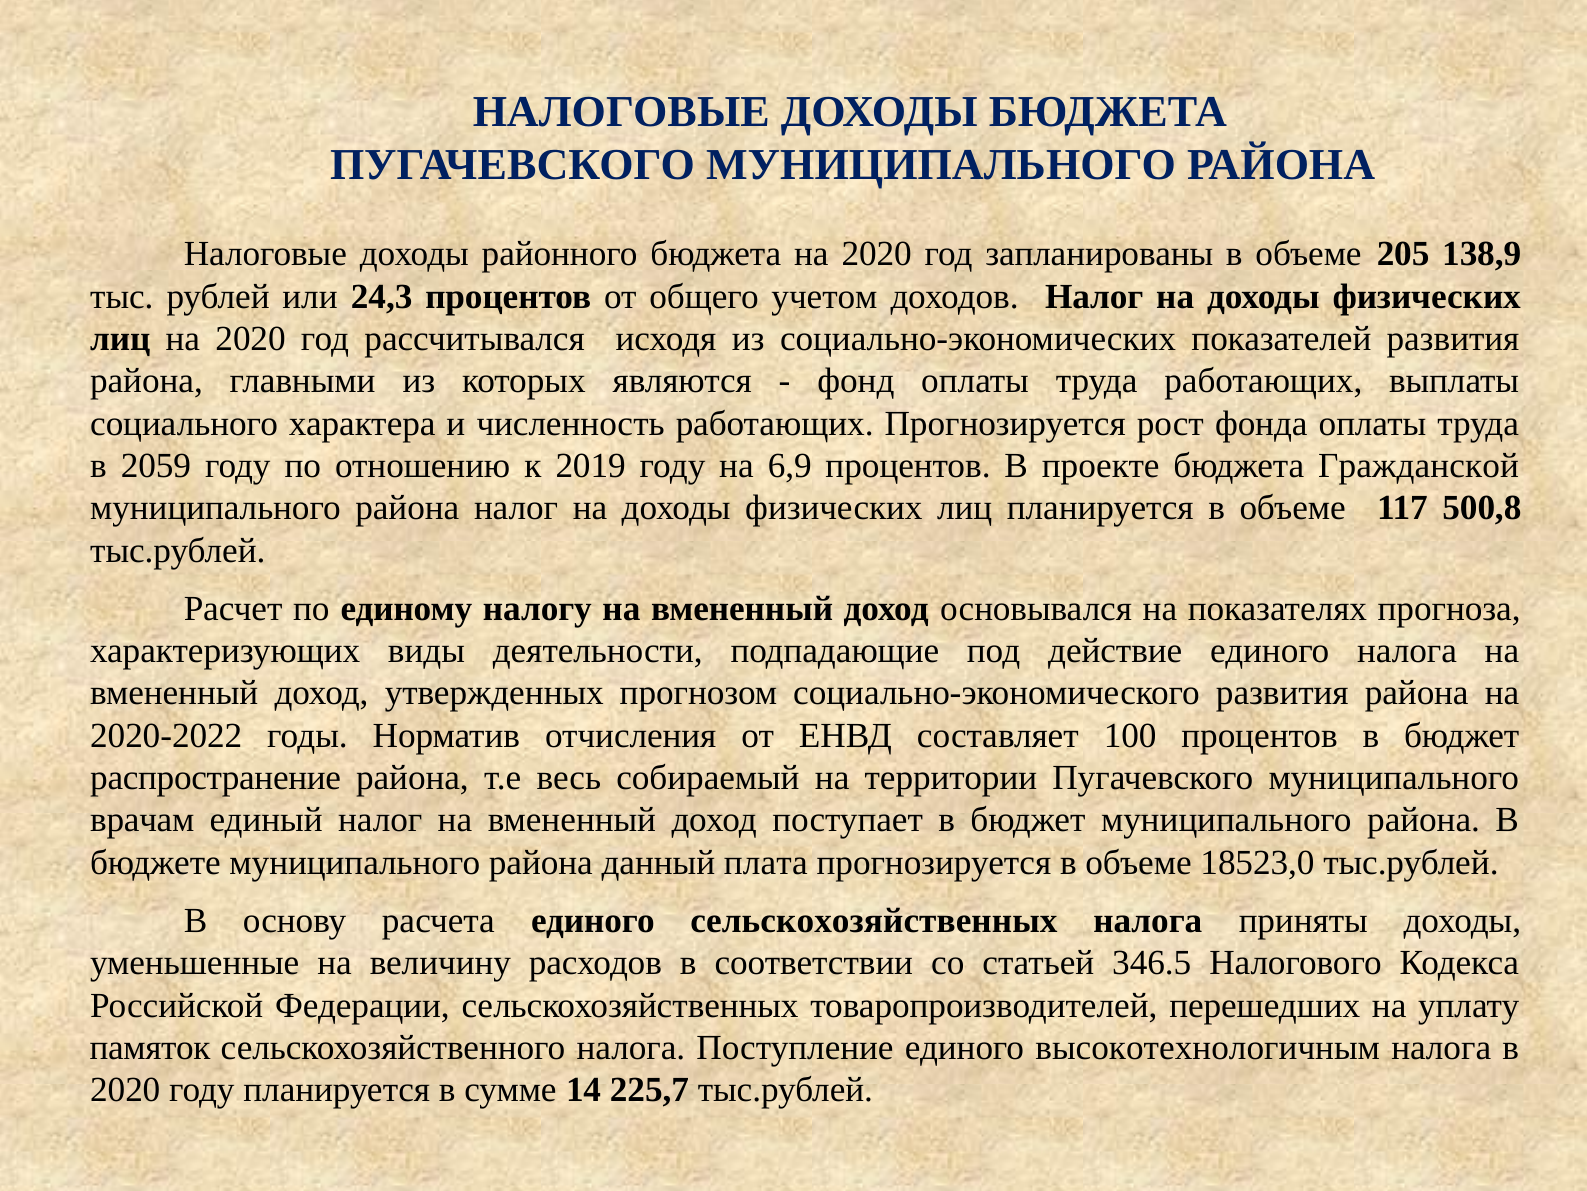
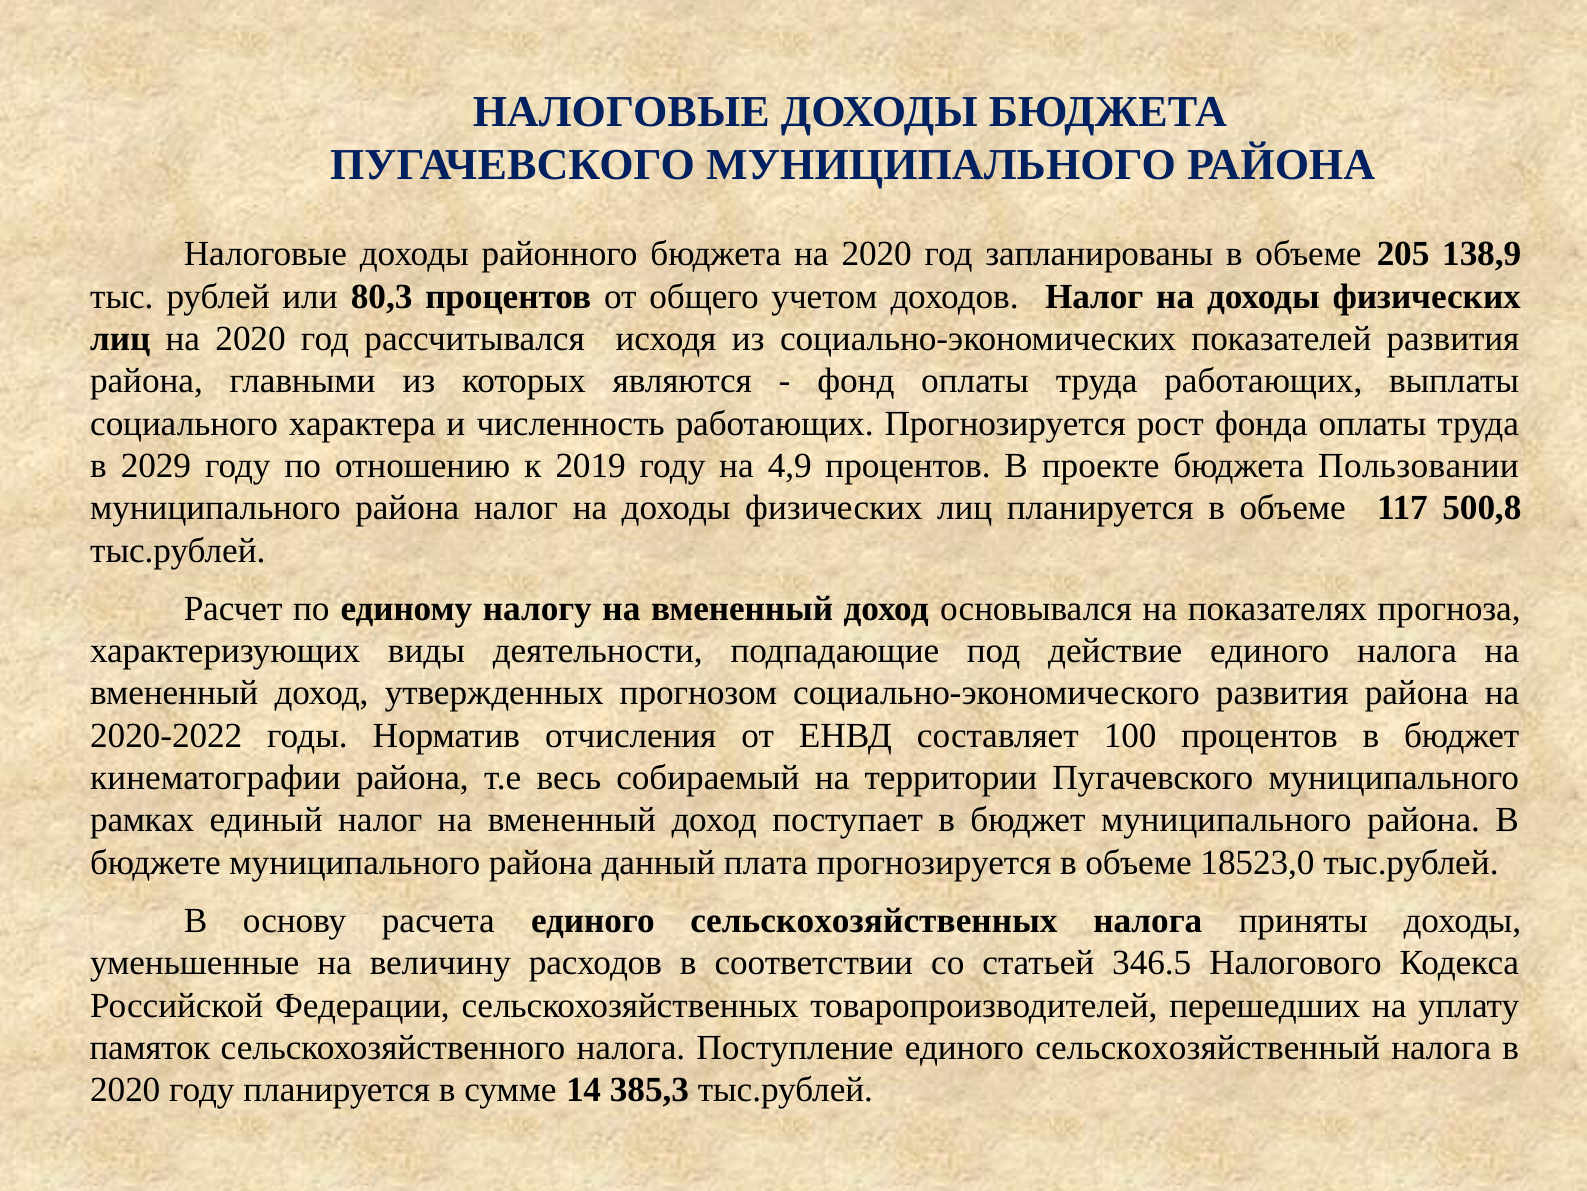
24,3: 24,3 -> 80,3 (382, 296)
2059: 2059 -> 2029 (156, 465)
6,9: 6,9 -> 4,9 (790, 465)
Гражданской: Гражданской -> Пользовании (1419, 465)
распространение: распространение -> кинематографии (215, 777)
врачам: врачам -> рамках (142, 820)
высокотехнологичным: высокотехнологичным -> сельскохозяйственный (1208, 1047)
225,7: 225,7 -> 385,3 (649, 1089)
